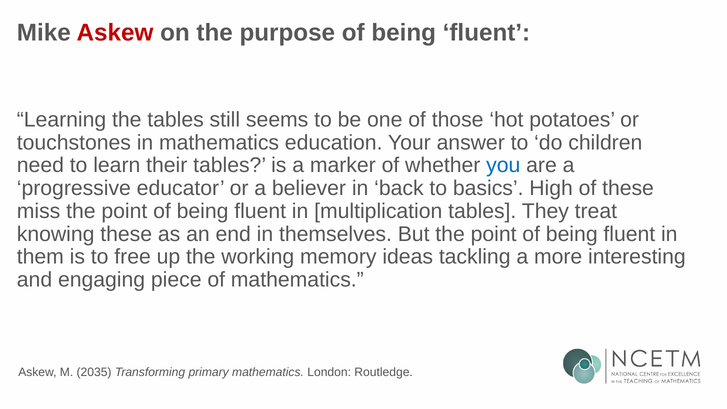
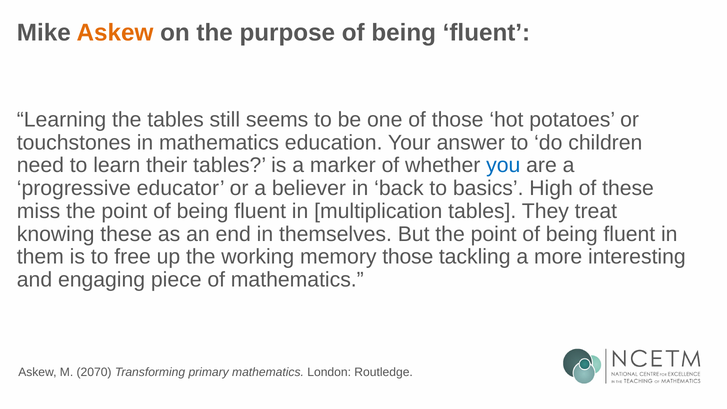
Askew colour: red -> orange (115, 33)
memory ideas: ideas -> those (408, 257)
2035: 2035 -> 2070 (94, 372)
